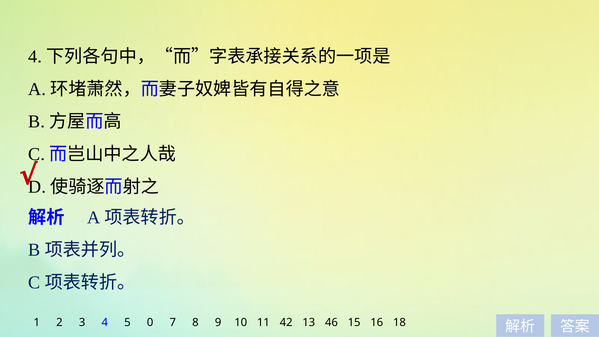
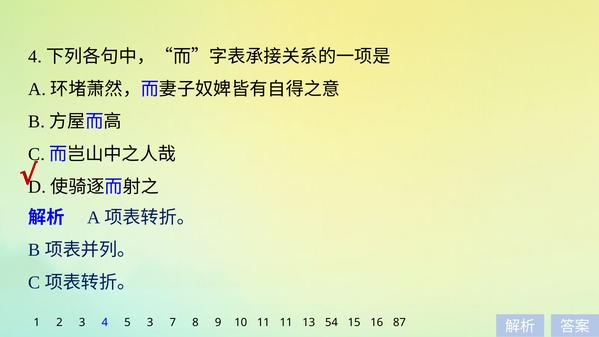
5 0: 0 -> 3 (150, 322)
11 42: 42 -> 11 (286, 322)
46: 46 -> 54 (331, 322)
18: 18 -> 87 (399, 322)
